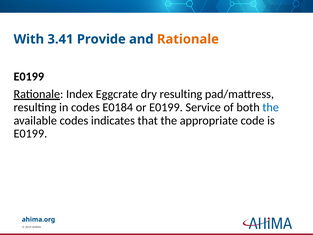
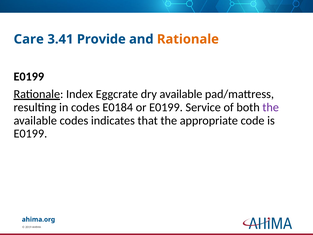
With: With -> Care (29, 39)
dry resulting: resulting -> available (181, 94)
the colour: blue -> purple (271, 107)
